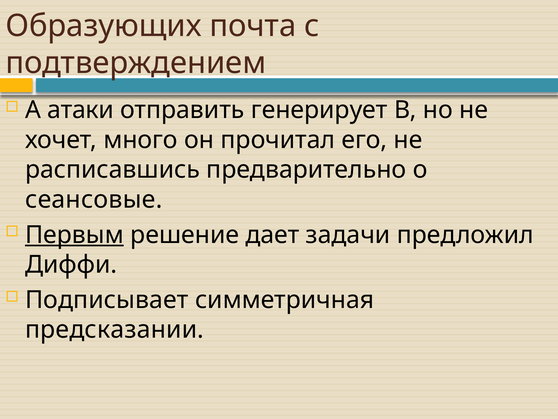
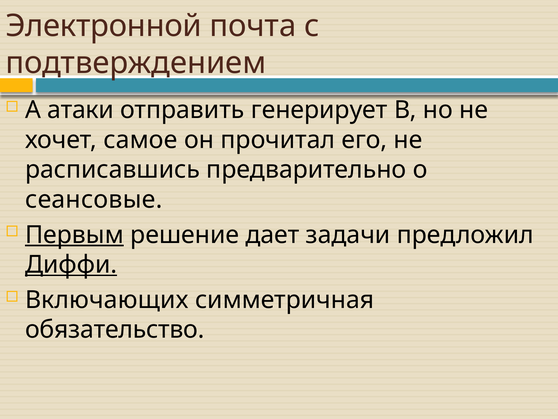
Образующих: Образующих -> Электронной (104, 26)
много: много -> самое (140, 140)
Диффи underline: none -> present (71, 264)
Подписывает: Подписывает -> Включающих (107, 300)
предсказании: предсказании -> обязательство (115, 329)
